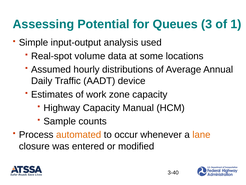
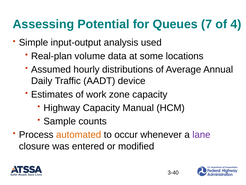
3: 3 -> 7 (207, 24)
1: 1 -> 4 (236, 24)
Real-spot: Real-spot -> Real-plan (51, 56)
lane colour: orange -> purple (201, 134)
